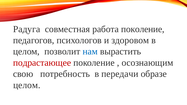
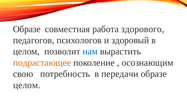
Радуга: Радуга -> Образе (27, 29)
работа поколение: поколение -> здорового (143, 29)
здоровом: здоровом -> здоровый (130, 40)
подрастающее colour: red -> orange (42, 63)
